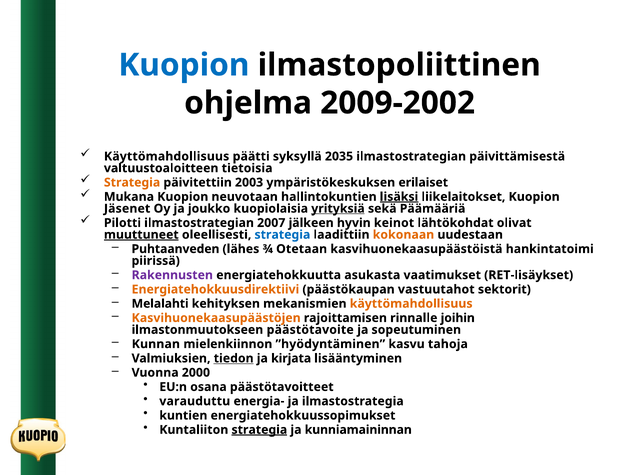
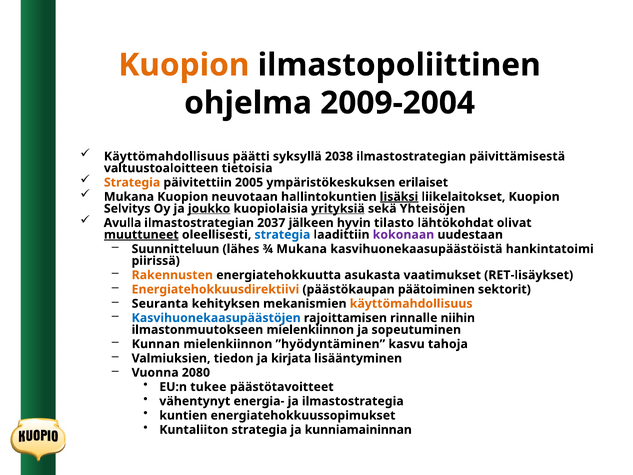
Kuopion colour: blue -> orange (184, 65)
2009-2002: 2009-2002 -> 2009-2004 (398, 103)
2035: 2035 -> 2038 (339, 156)
2003: 2003 -> 2005 (249, 182)
Jäsenet: Jäsenet -> Selvitys (127, 208)
joukko underline: none -> present (209, 208)
Päämääriä: Päämääriä -> Yhteisöjen (433, 208)
Pilotti: Pilotti -> Avulla (123, 223)
2007: 2007 -> 2037 (271, 223)
keinot: keinot -> tilasto (394, 223)
kokonaan colour: orange -> purple (403, 235)
Puhtaanveden: Puhtaanveden -> Suunnitteluun (175, 249)
¾ Otetaan: Otetaan -> Mukana (302, 249)
Rakennusten colour: purple -> orange (172, 275)
vastuutahot: vastuutahot -> päätoiminen (436, 289)
Melalahti: Melalahti -> Seuranta (160, 303)
Kasvihuonekaasupäästöjen colour: orange -> blue (216, 318)
joihin: joihin -> niihin (458, 318)
ilmastonmuutokseen päästötavoite: päästötavoite -> mielenkiinnon (310, 330)
tiedon underline: present -> none (234, 358)
2000: 2000 -> 2080 (196, 372)
osana: osana -> tukee (208, 387)
varauduttu: varauduttu -> vähentynyt (195, 401)
strategia underline: present -> none (259, 430)
